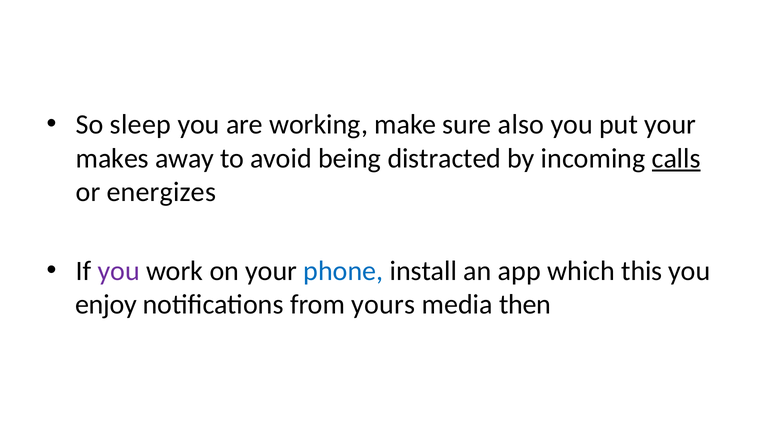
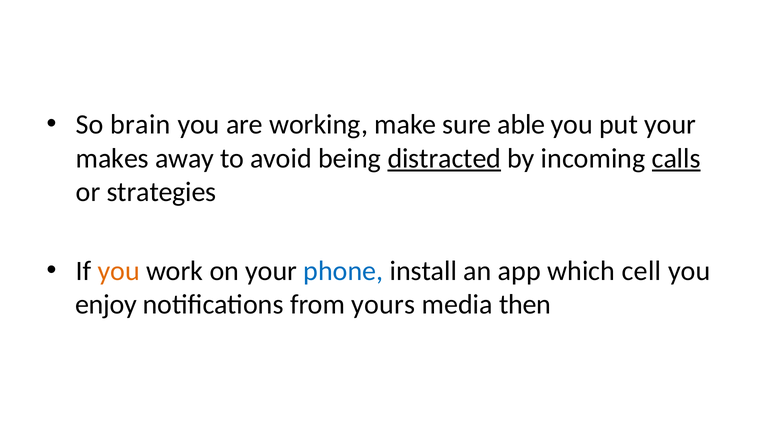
sleep: sleep -> brain (140, 125)
also: also -> able (521, 125)
distracted underline: none -> present (444, 158)
energizes: energizes -> strategies (162, 192)
you colour: purple -> orange (119, 271)
this: this -> cell (642, 271)
